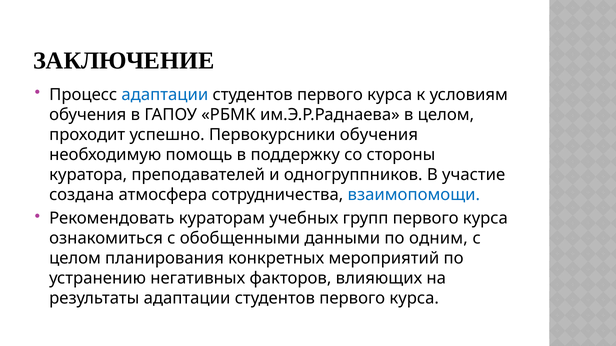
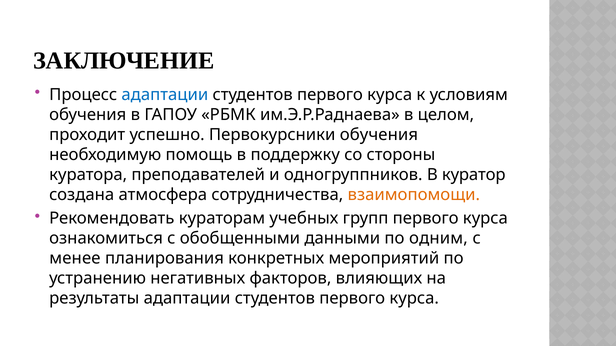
участие: участие -> куратор (474, 175)
взаимопомощи colour: blue -> orange (414, 195)
целом: целом -> менее (75, 259)
